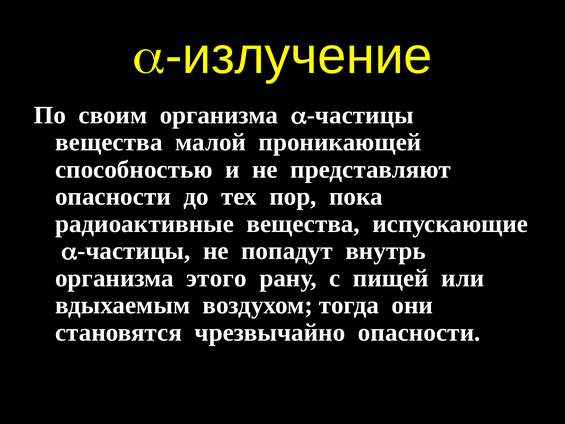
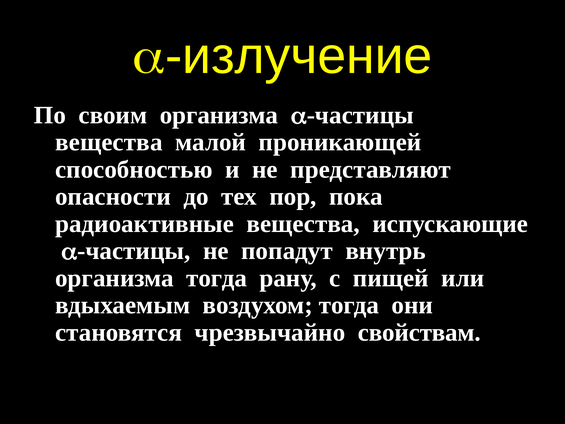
организма этого: этого -> тогда (217, 278)
чрезвычайно опасности: опасности -> свойствам (419, 332)
